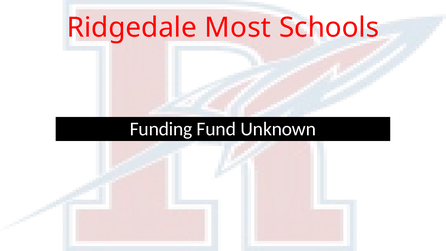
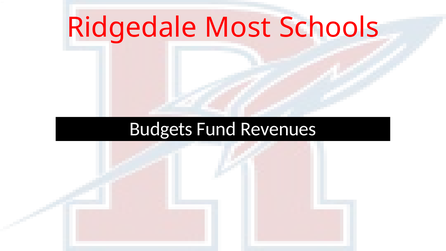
Funding: Funding -> Budgets (161, 129)
Unknown: Unknown -> Revenues (278, 129)
